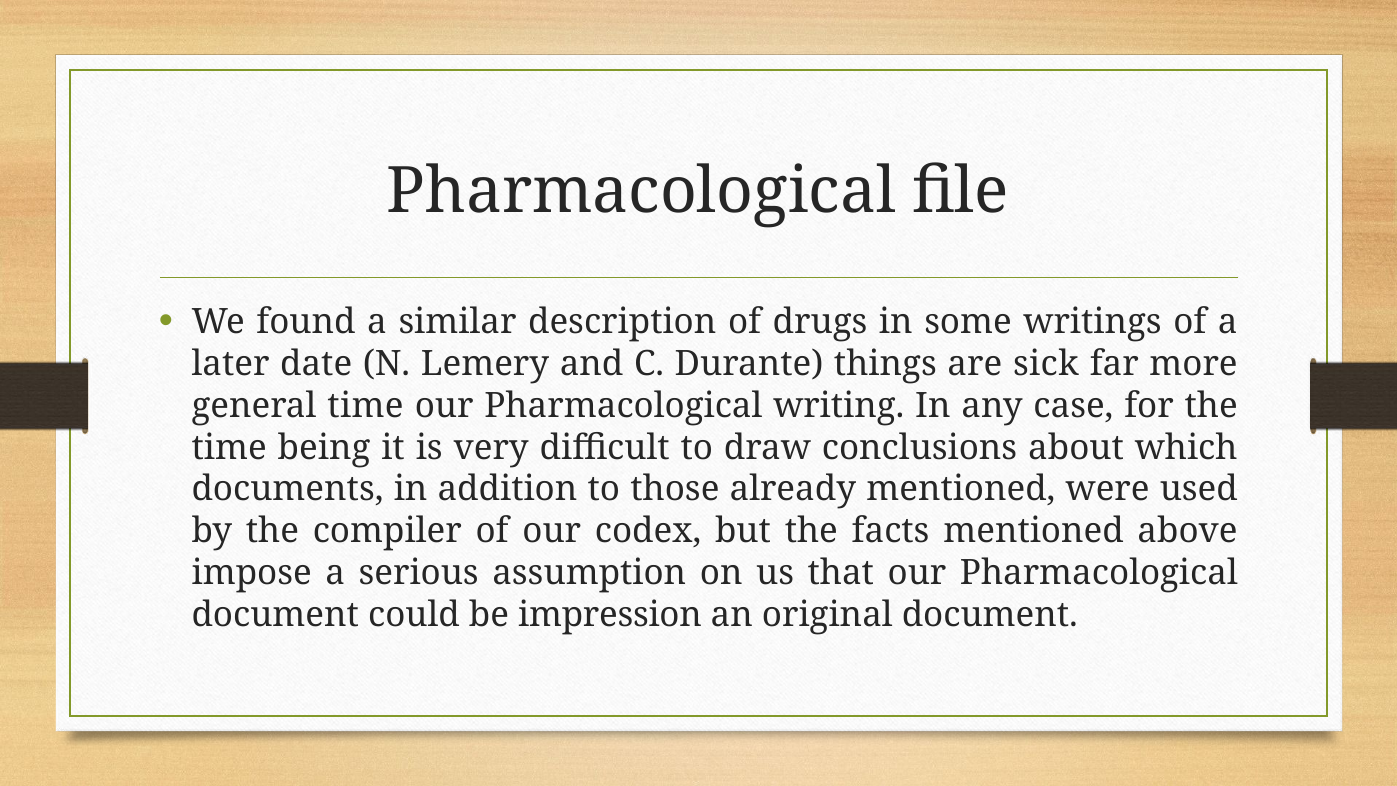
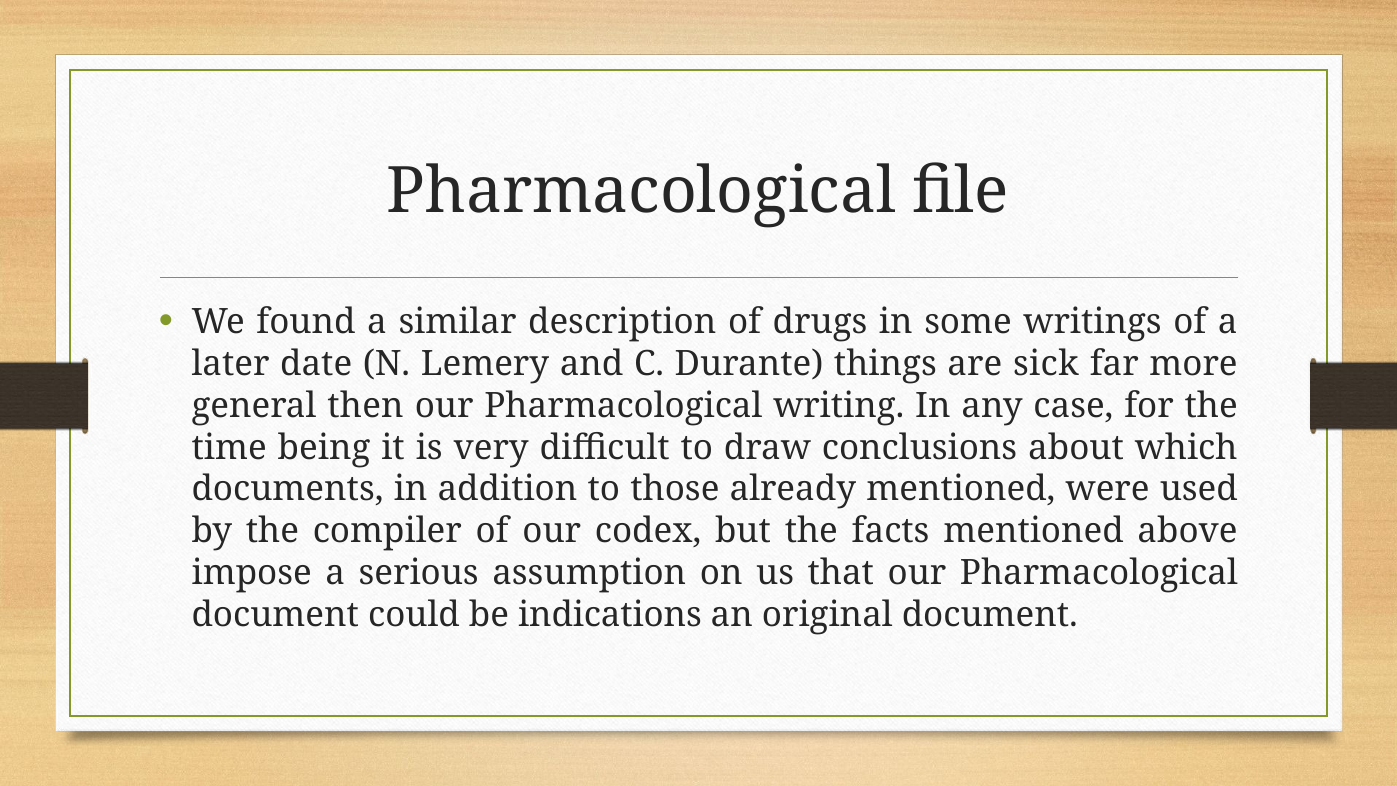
general time: time -> then (366, 405)
impression: impression -> indications (610, 615)
